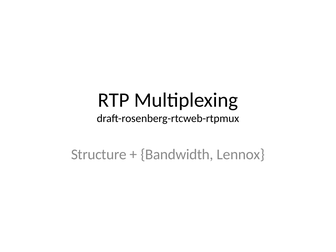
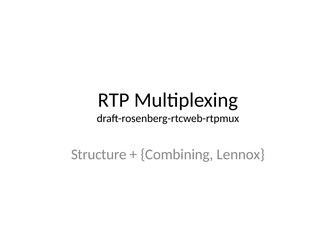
Bandwidth: Bandwidth -> Combining (177, 154)
